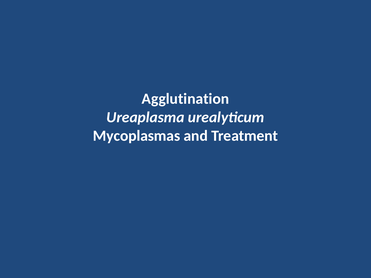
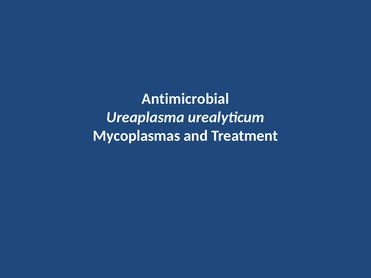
Agglutination: Agglutination -> Antimicrobial (185, 99)
